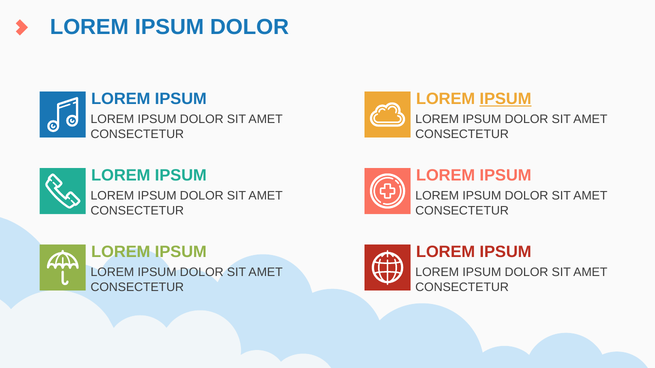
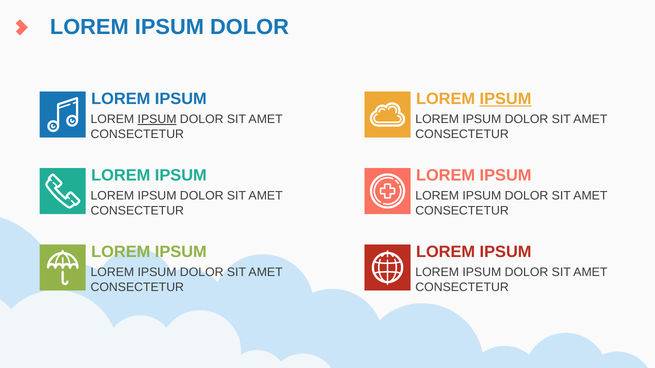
IPSUM underline: none -> present (157, 119)
